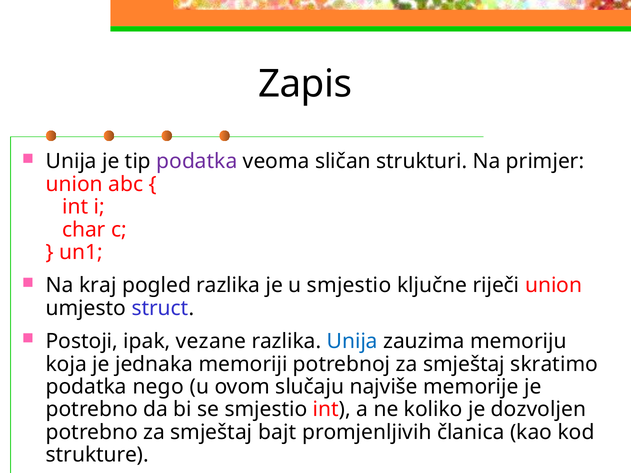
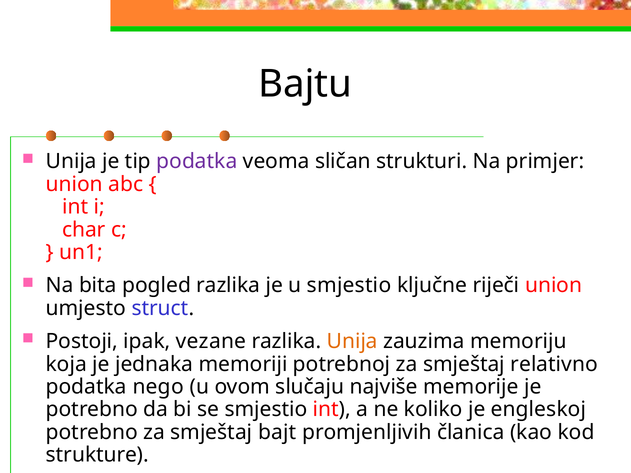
Zapis: Zapis -> Bajtu (305, 84)
kraj: kraj -> bita (98, 286)
Unija colour: blue -> orange (352, 342)
skratimo: skratimo -> relativno (554, 364)
dozvoljen: dozvoljen -> engleskoj (538, 410)
